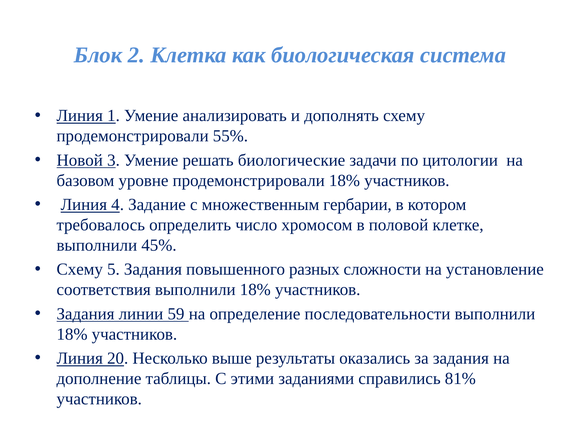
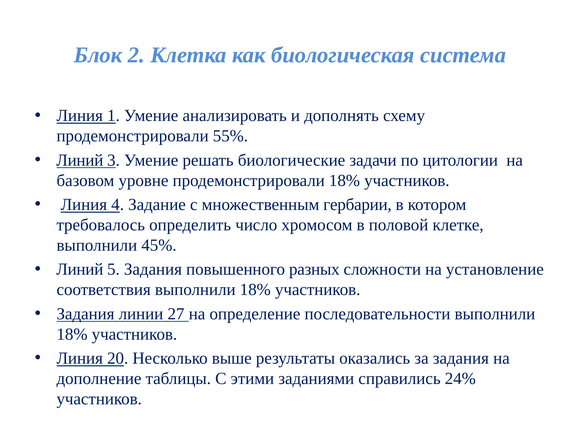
Новой: Новой -> Линий (80, 160)
Схему: Схему -> Линий (80, 269)
59: 59 -> 27 (176, 314)
81%: 81% -> 24% (460, 379)
